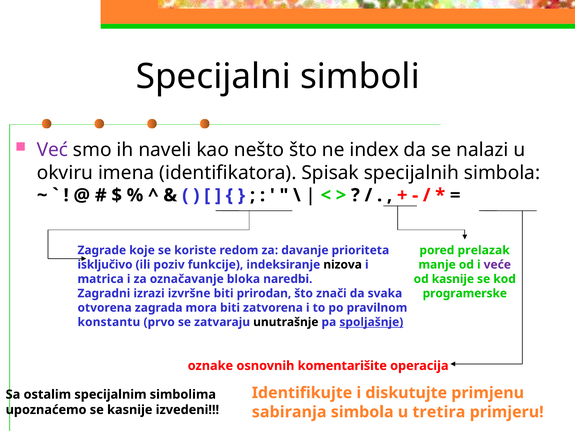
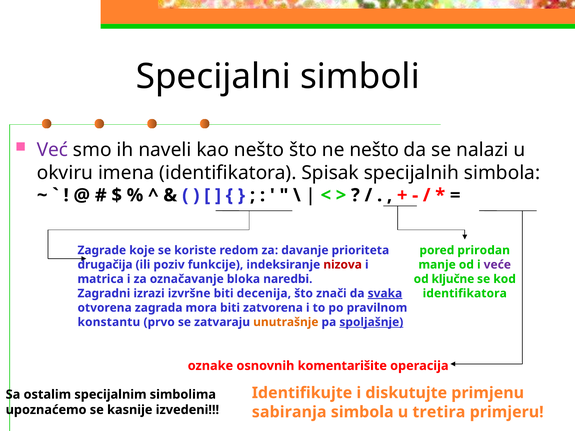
ne index: index -> nešto (374, 150)
prelazak: prelazak -> prirodan (484, 250)
isključivo: isključivo -> drugačija (105, 265)
nizova colour: black -> red (343, 265)
od kasnije: kasnije -> ključne (453, 279)
prirodan: prirodan -> decenija (264, 294)
svaka underline: none -> present (385, 294)
programerske: programerske -> identifikatora (465, 294)
unutrašnje colour: black -> orange (286, 322)
